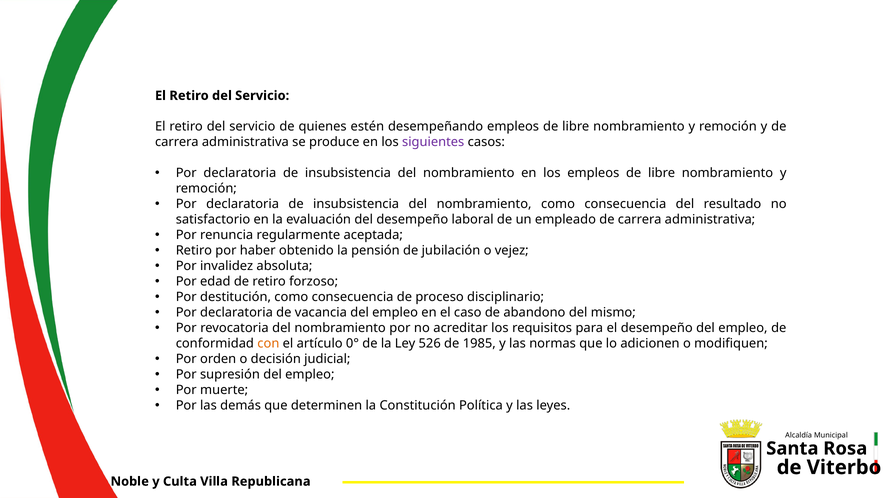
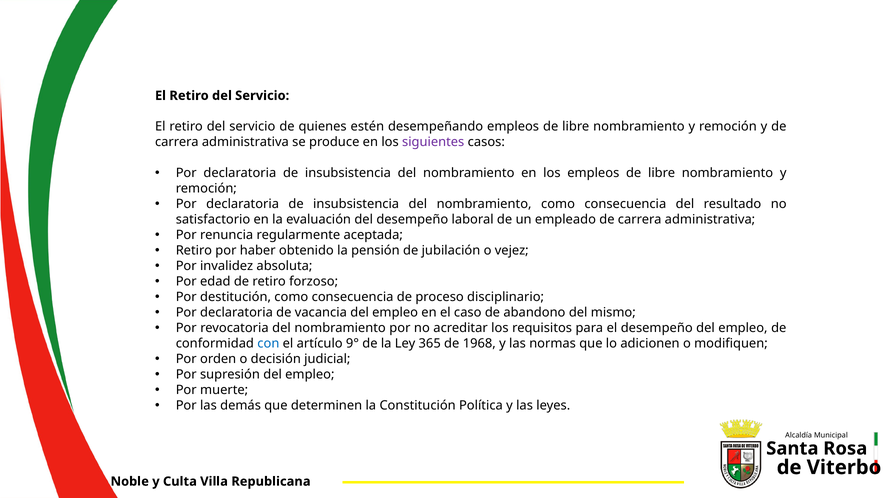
con colour: orange -> blue (268, 344)
0°: 0° -> 9° (352, 344)
526: 526 -> 365 (430, 344)
1985: 1985 -> 1968 (479, 344)
